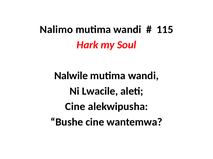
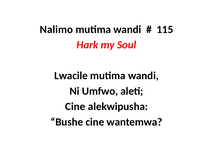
Nalwile: Nalwile -> Lwacile (71, 76)
Lwacile: Lwacile -> Umfwo (100, 92)
